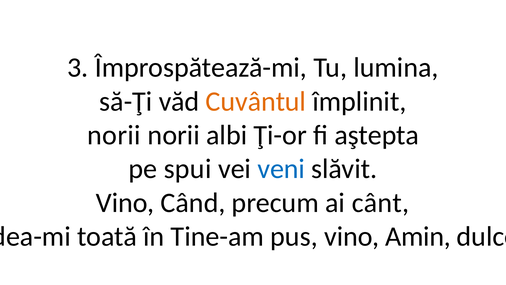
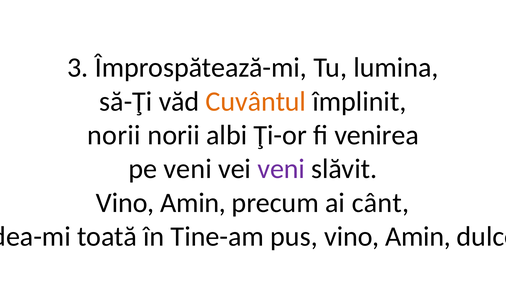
aştepta: aştepta -> venirea (377, 135)
pe spui: spui -> veni (188, 169)
veni colour: blue -> purple (281, 169)
Când: Când -> Amin (193, 202)
